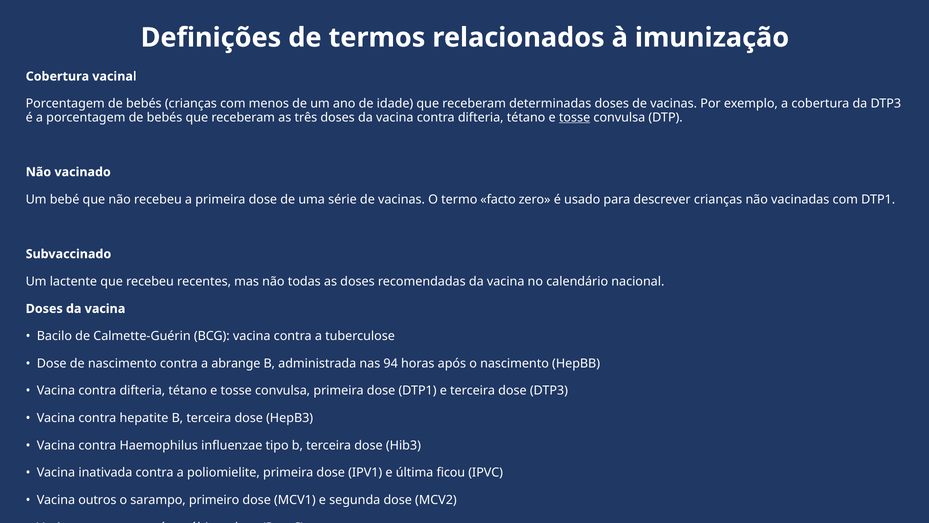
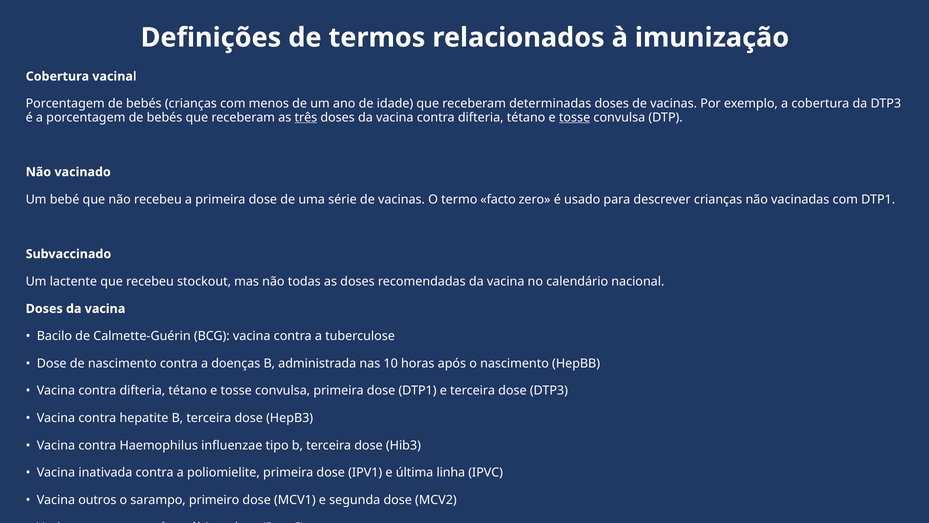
três underline: none -> present (306, 117)
recentes: recentes -> stockout (204, 281)
abrange: abrange -> doenças (236, 363)
94: 94 -> 10 (391, 363)
ficou: ficou -> linha (451, 472)
